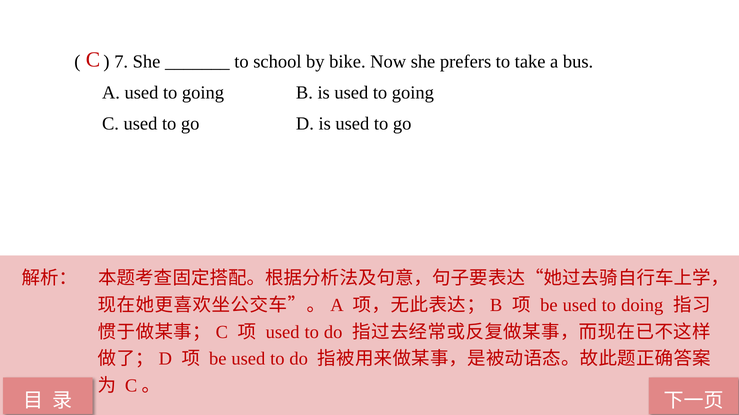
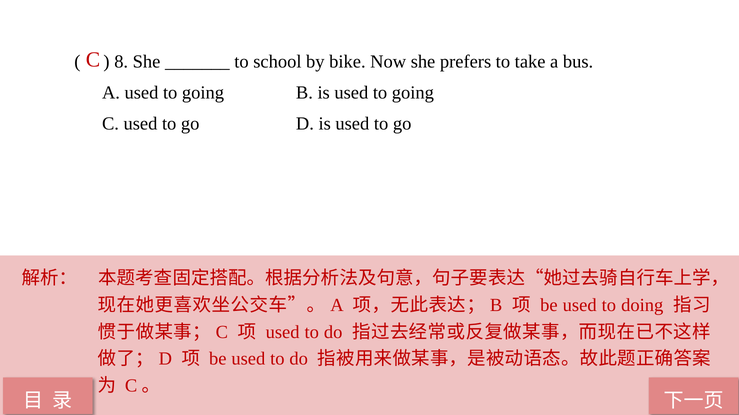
7: 7 -> 8 (121, 62)
